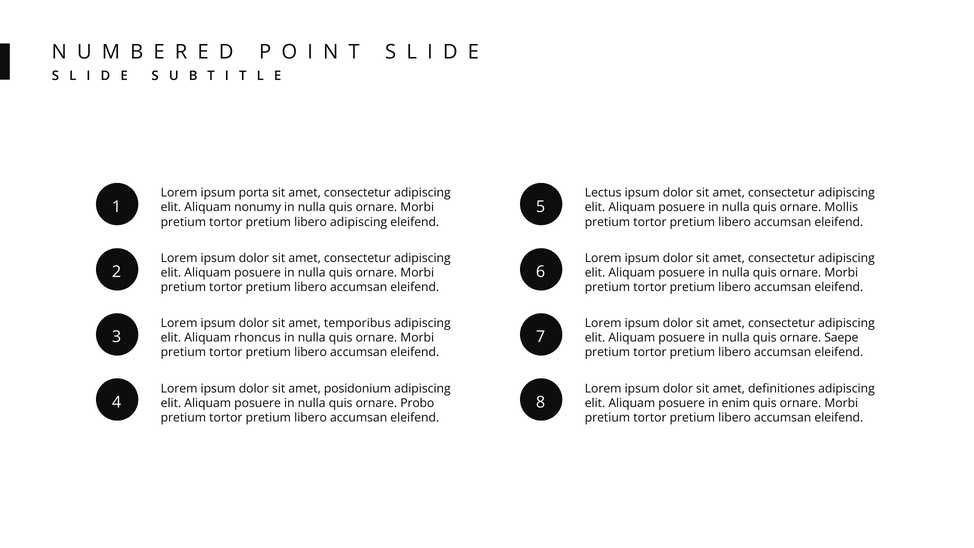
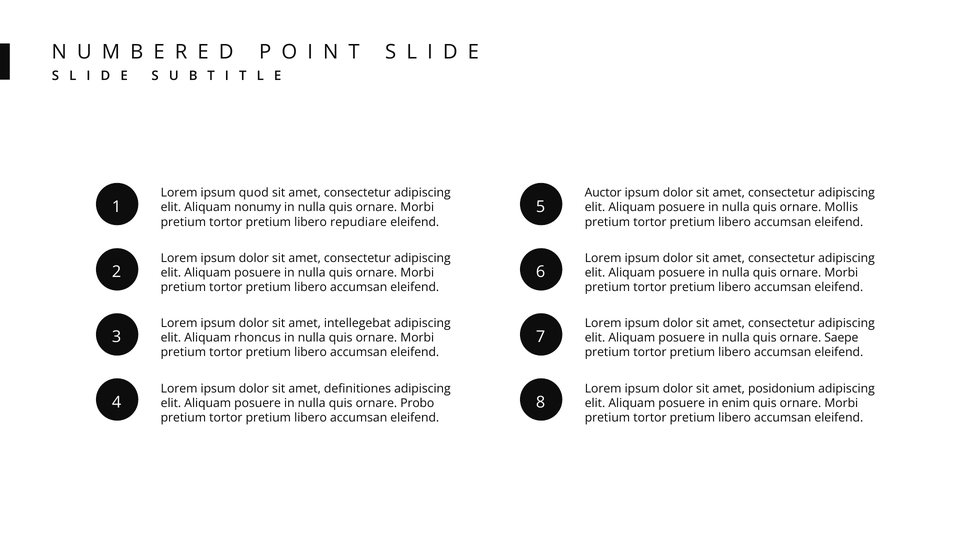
porta: porta -> quod (254, 193)
Lectus: Lectus -> Auctor (603, 193)
libero adipiscing: adipiscing -> repudiare (359, 222)
temporibus: temporibus -> intellegebat (357, 323)
posidonium: posidonium -> definitiones (357, 388)
definitiones: definitiones -> posidonium (782, 388)
